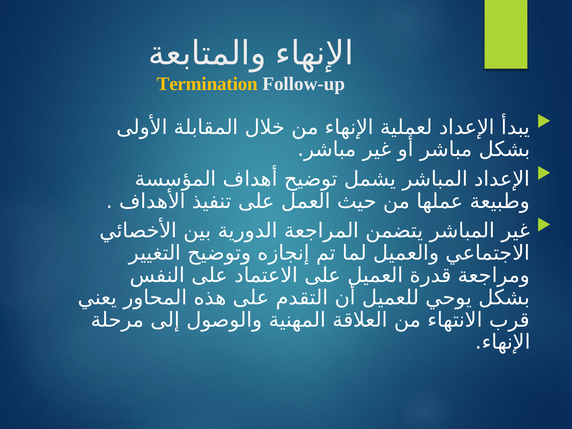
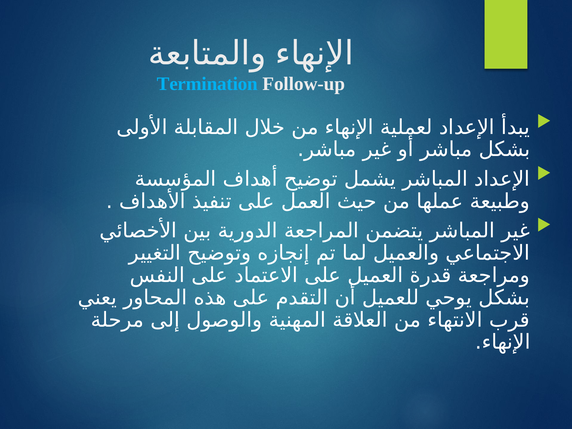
Termination colour: yellow -> light blue (207, 84)
